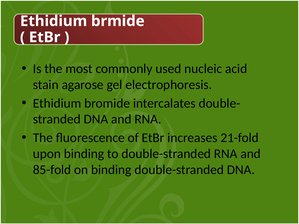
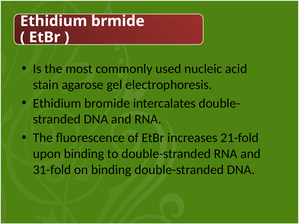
85-fold: 85-fold -> 31-fold (52, 170)
